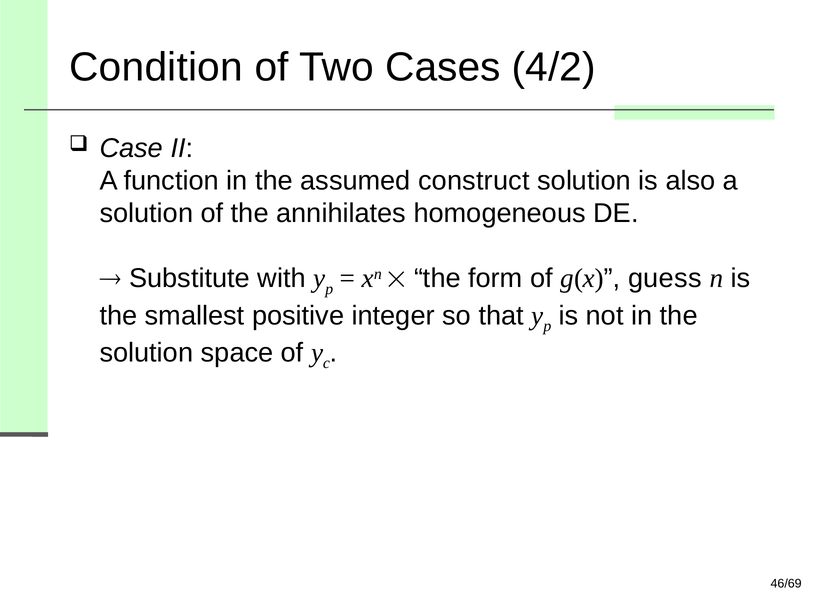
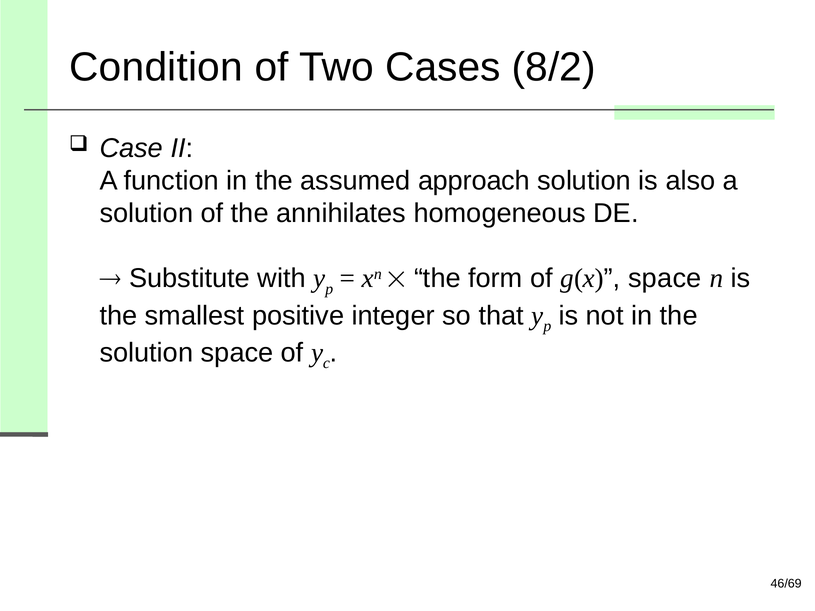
4/2: 4/2 -> 8/2 (554, 67)
construct: construct -> approach (474, 181)
g(x guess: guess -> space (665, 279)
